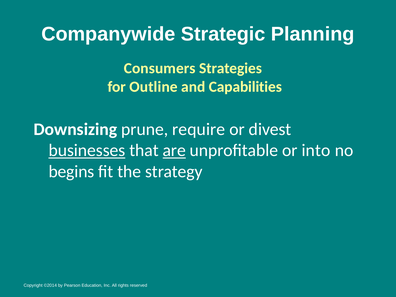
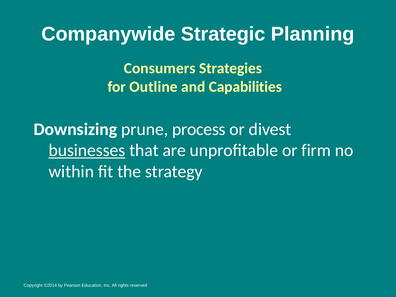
require: require -> process (199, 129)
are underline: present -> none (174, 150)
into: into -> firm (316, 150)
begins: begins -> within (71, 172)
